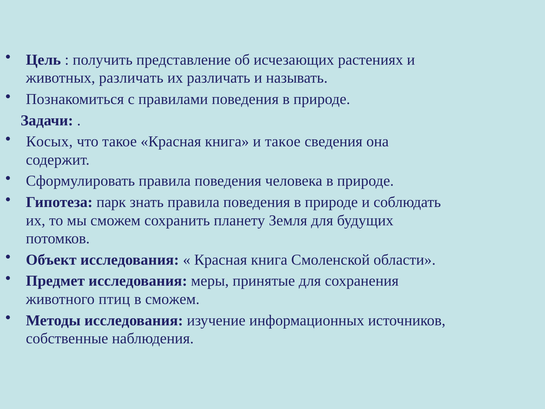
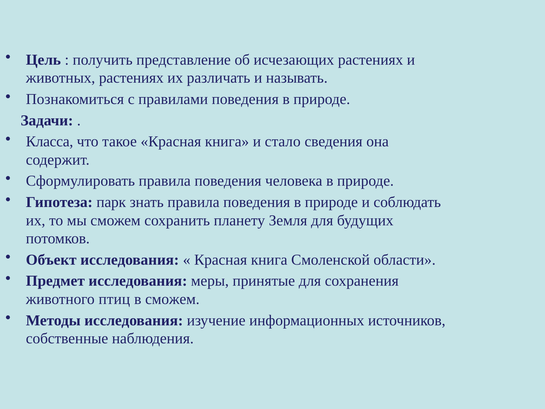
животных различать: различать -> растениях (131, 78)
Косых: Косых -> Класса (50, 141)
и такое: такое -> стало (283, 141)
